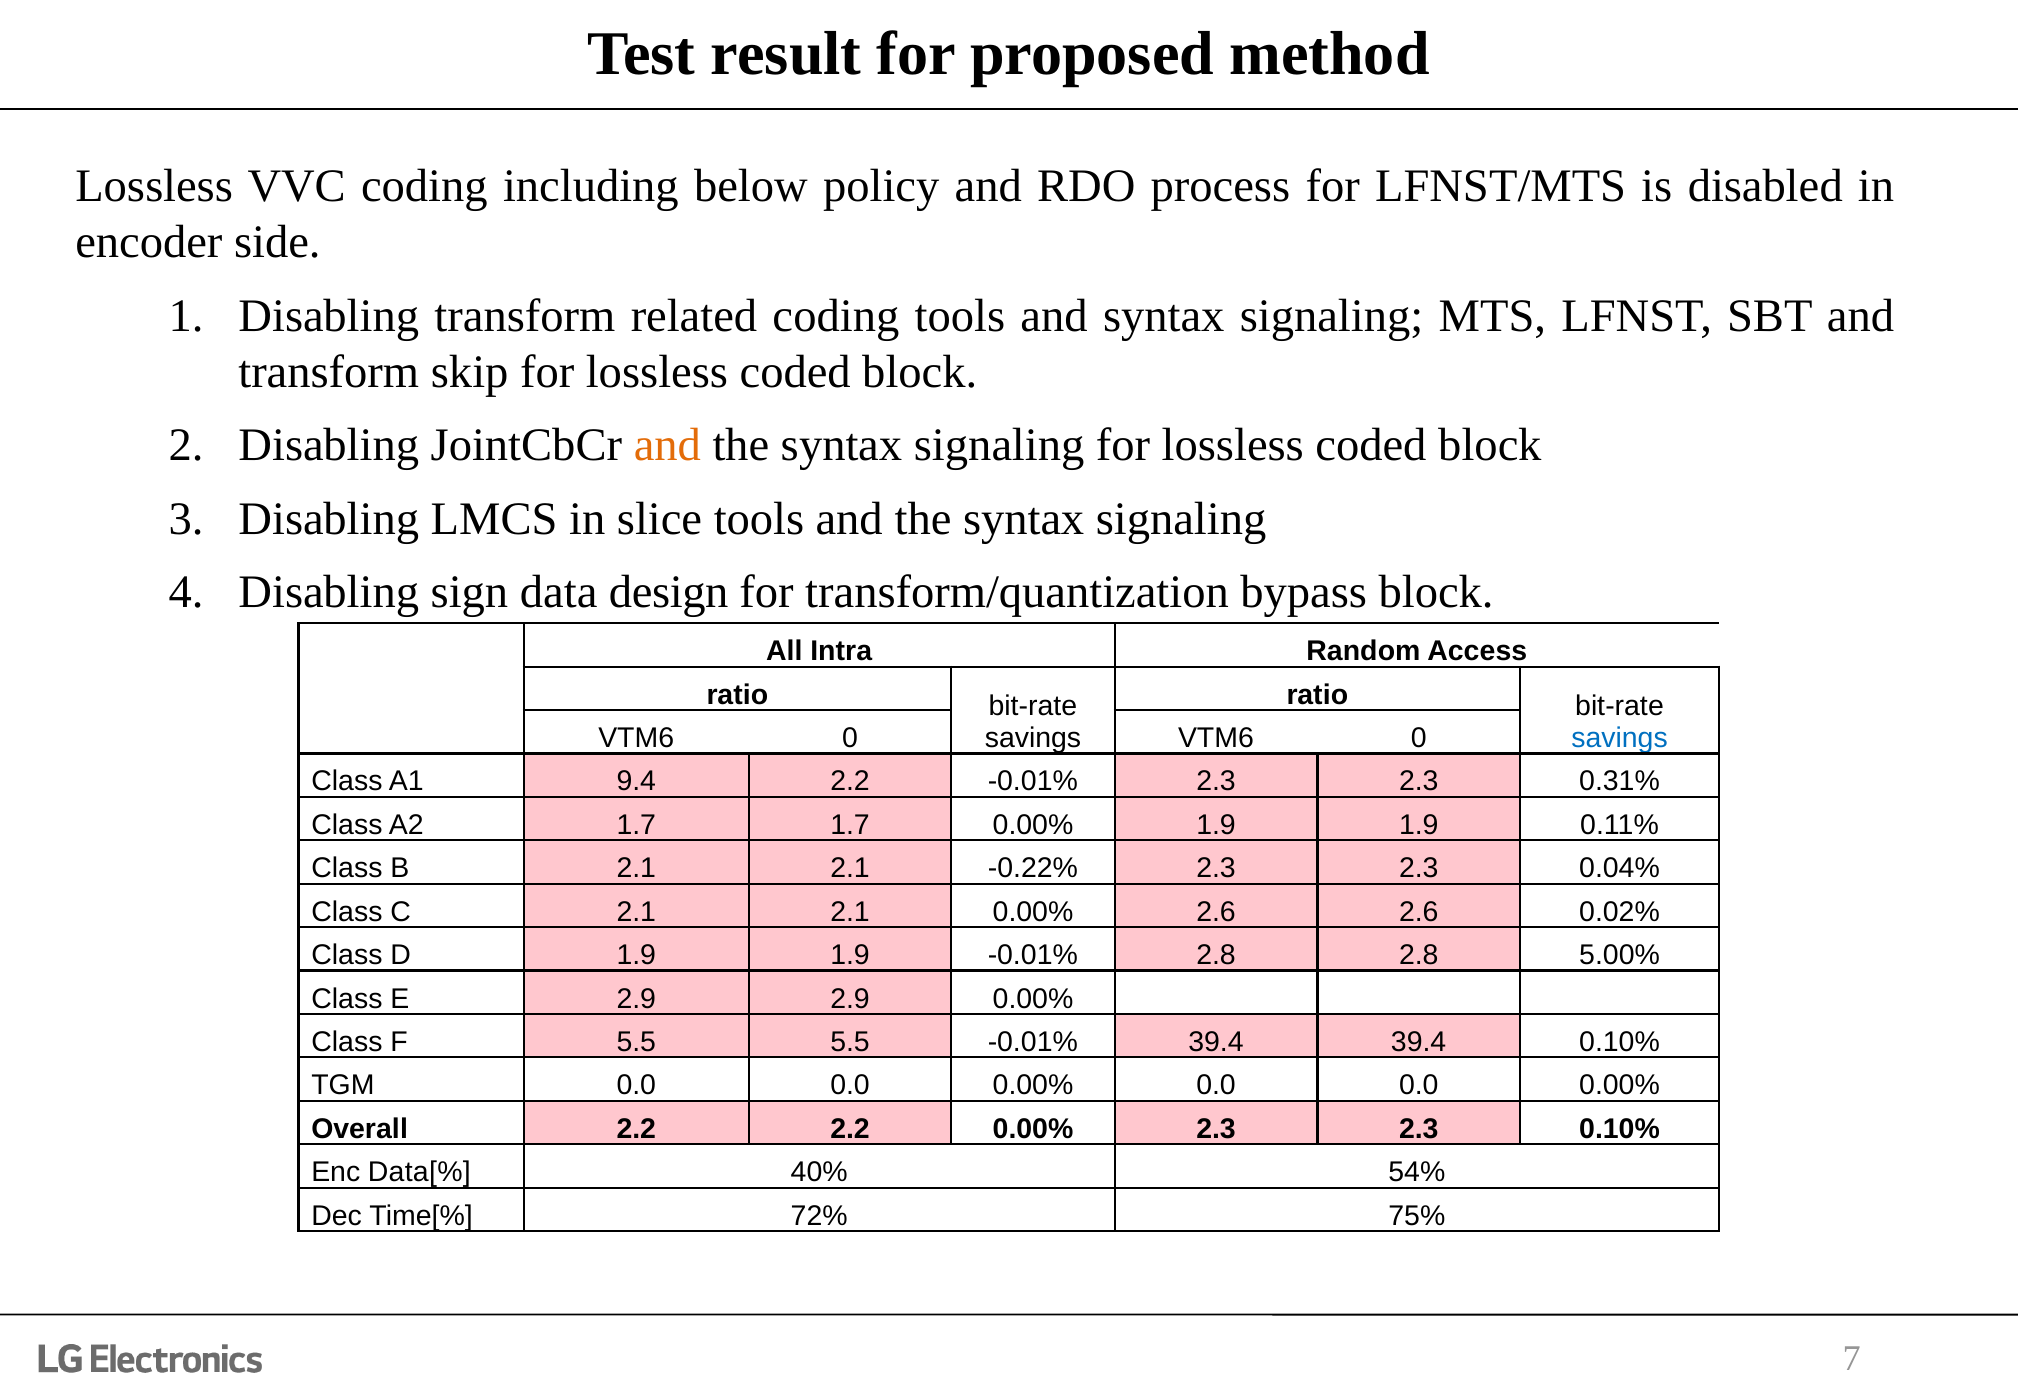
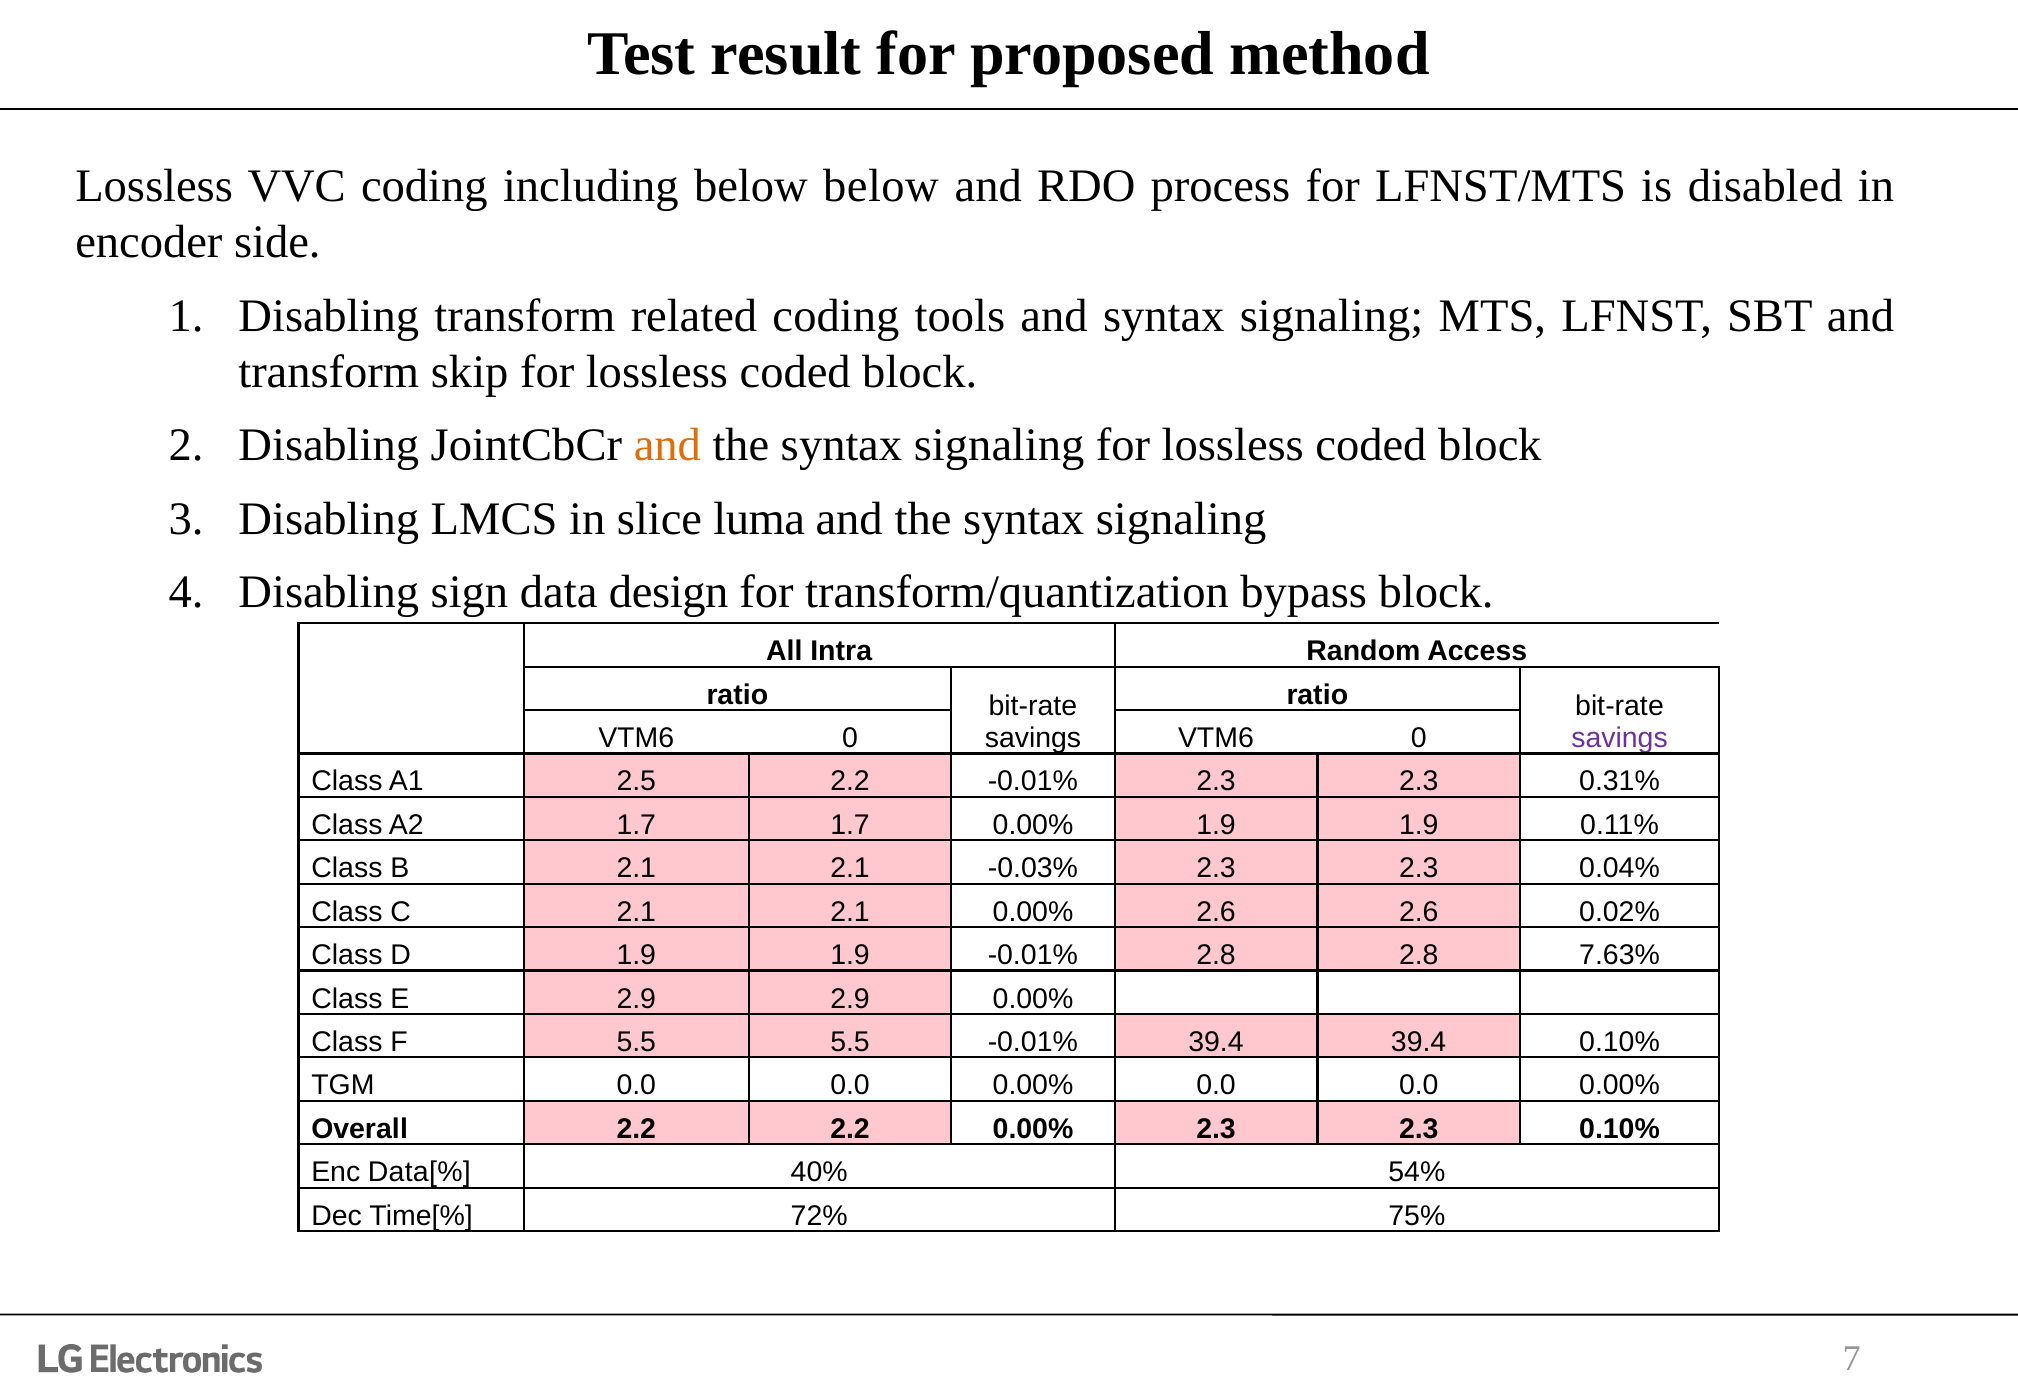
below policy: policy -> below (881, 187)
slice tools: tools -> luma (759, 519)
savings colour: blue -> purple (1620, 738)
9.4: 9.4 -> 2.5 (636, 782)
-0.22%: -0.22% -> -0.03% (1033, 868)
5.00%: 5.00% -> 7.63% (1620, 955)
